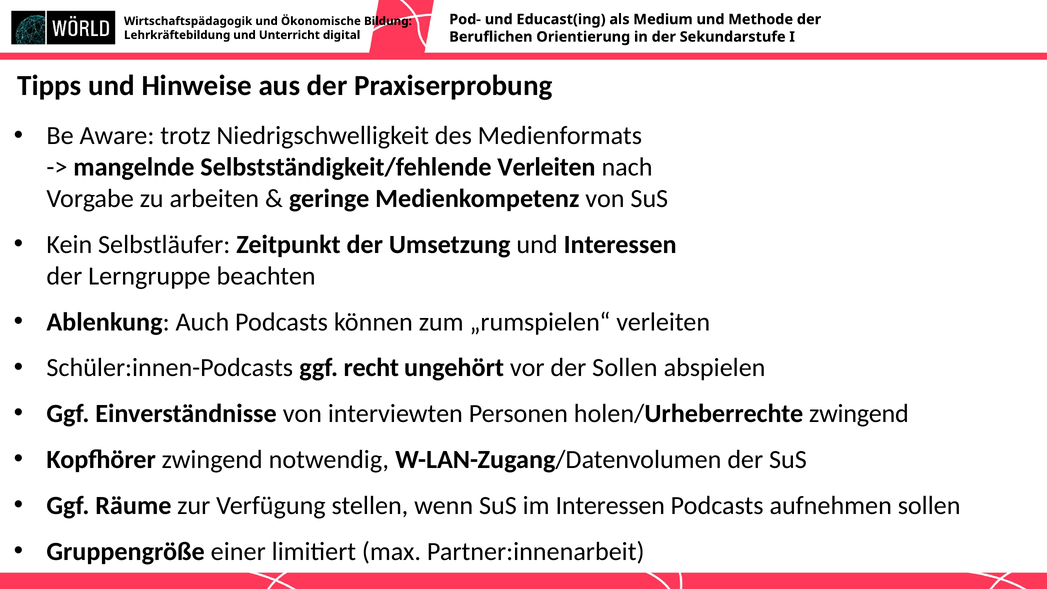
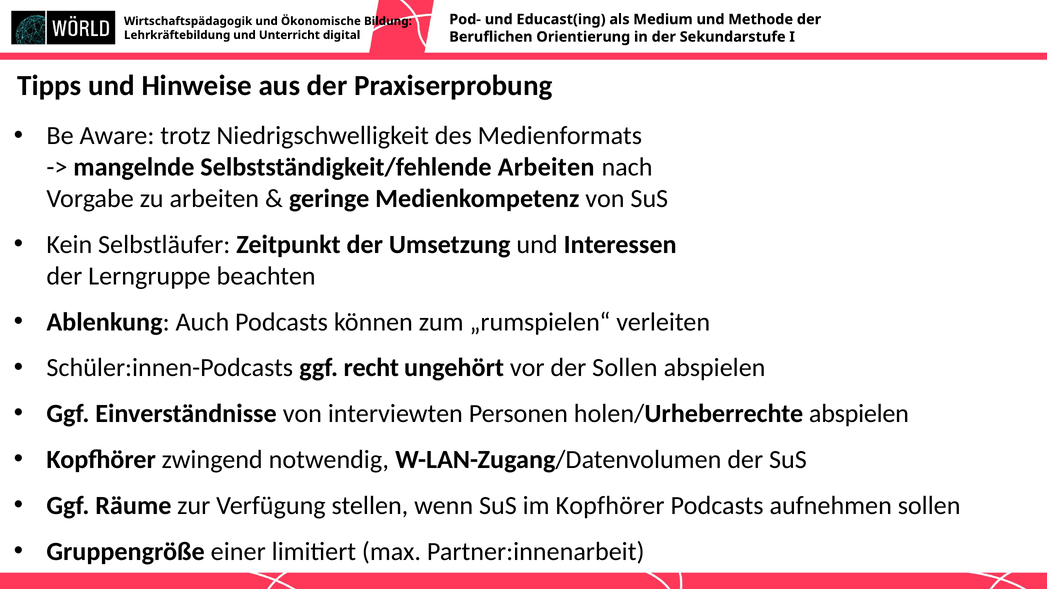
Selbstständigkeit/fehlende Verleiten: Verleiten -> Arbeiten (546, 167)
holen/Urheberrechte zwingend: zwingend -> abspielen (859, 414)
im Interessen: Interessen -> Kopfhörer (610, 506)
